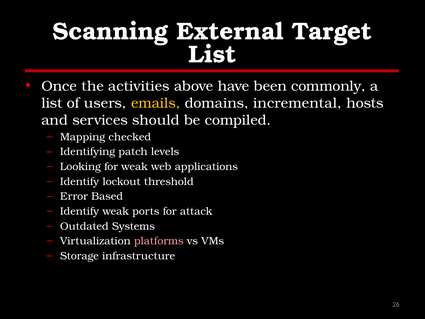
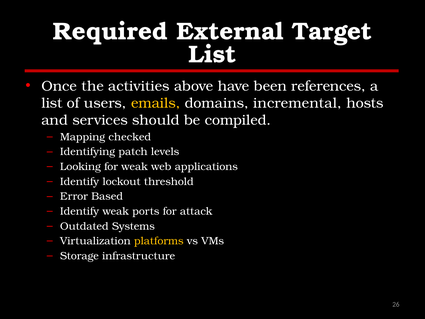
Scanning: Scanning -> Required (110, 31)
commonly: commonly -> references (328, 86)
platforms colour: pink -> yellow (159, 241)
